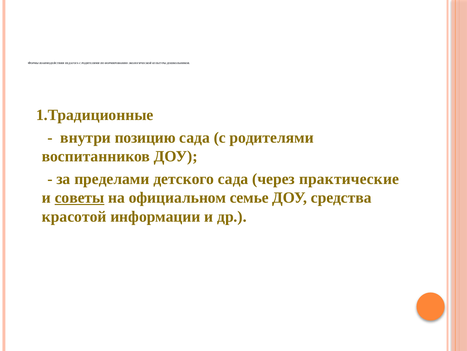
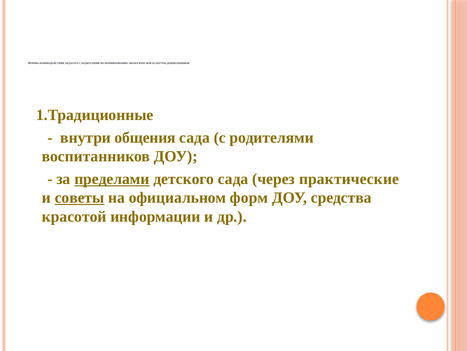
позицию: позицию -> общения (145, 137)
пределами underline: none -> present (112, 179)
семье: семье -> форм (249, 197)
